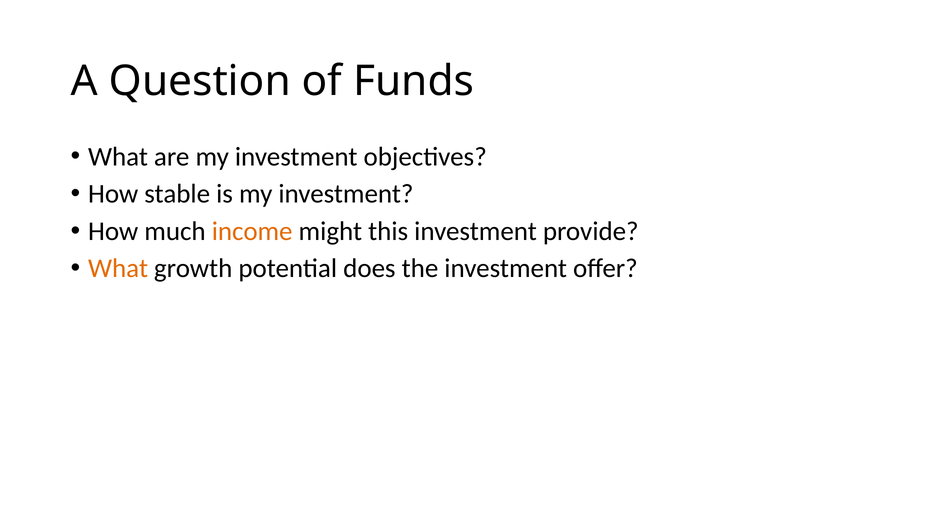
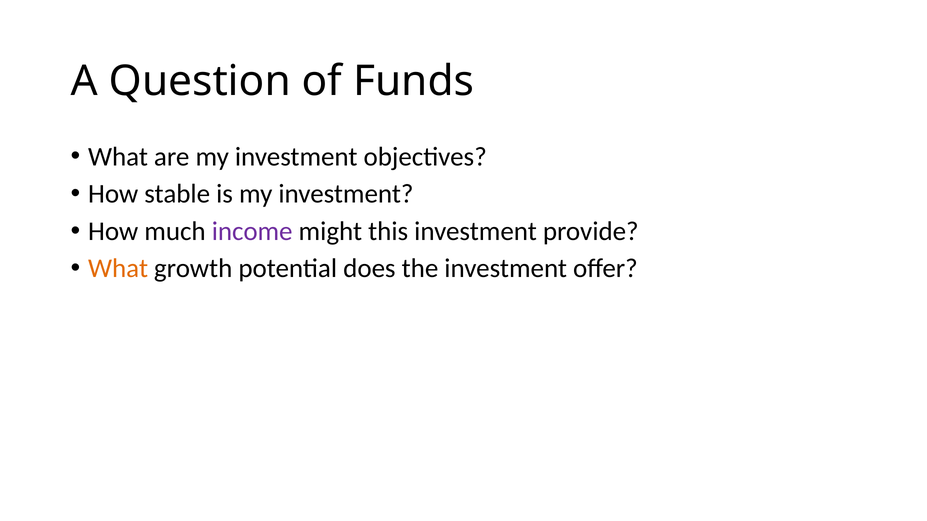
income colour: orange -> purple (252, 231)
